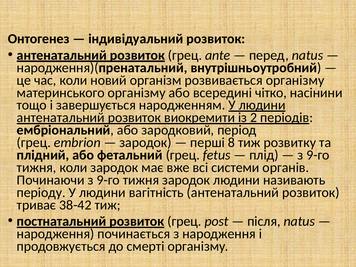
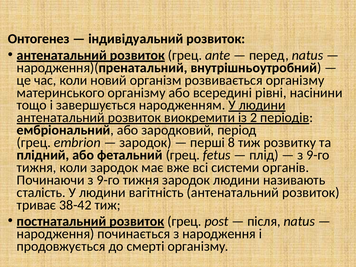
чітко: чітко -> рівні (271, 93)
періоду: періоду -> сталість (41, 192)
